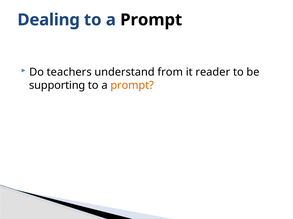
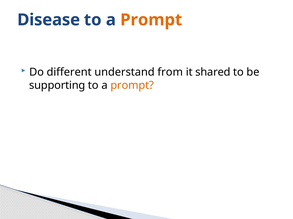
Dealing: Dealing -> Disease (49, 20)
Prompt colour: black -> orange (151, 20)
teachers: teachers -> different (69, 72)
reader: reader -> shared (213, 72)
